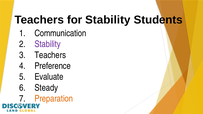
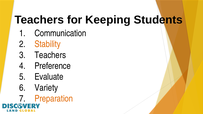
for Stability: Stability -> Keeping (108, 20)
Stability colour: purple -> orange (48, 44)
Steady: Steady -> Variety (46, 88)
